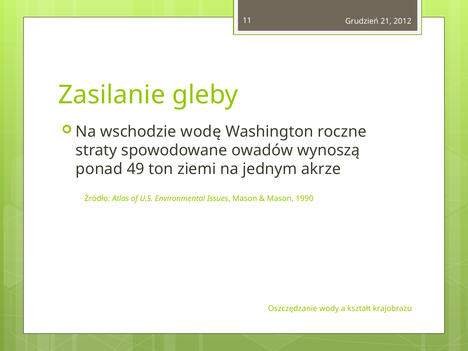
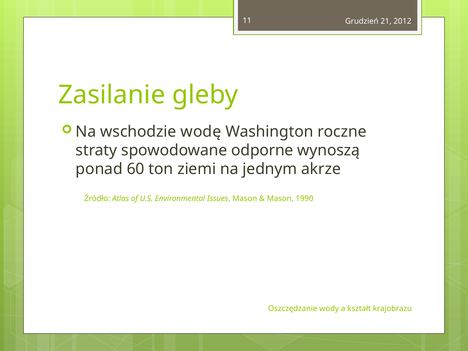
owadów: owadów -> odporne (262, 150)
49: 49 -> 60 (136, 169)
